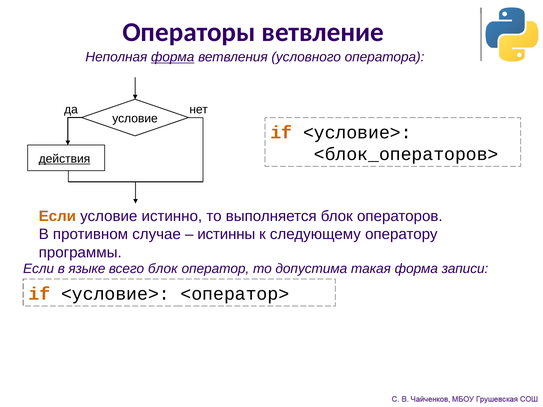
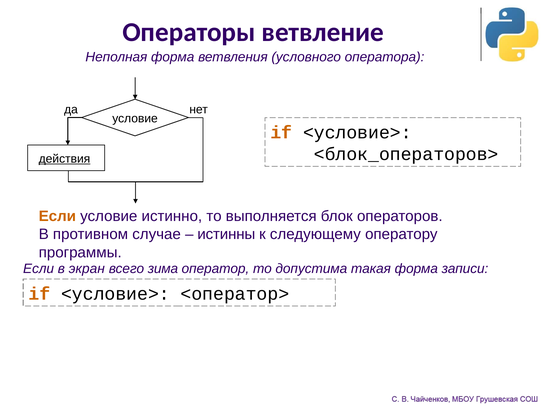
форма underline: present -> none (173, 57)
языке: языке -> экран (87, 269)
всего блок: блок -> зима (163, 269)
